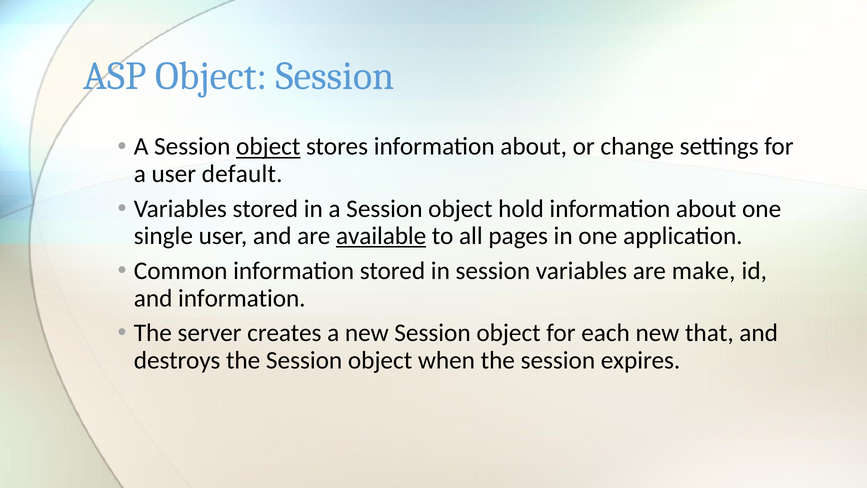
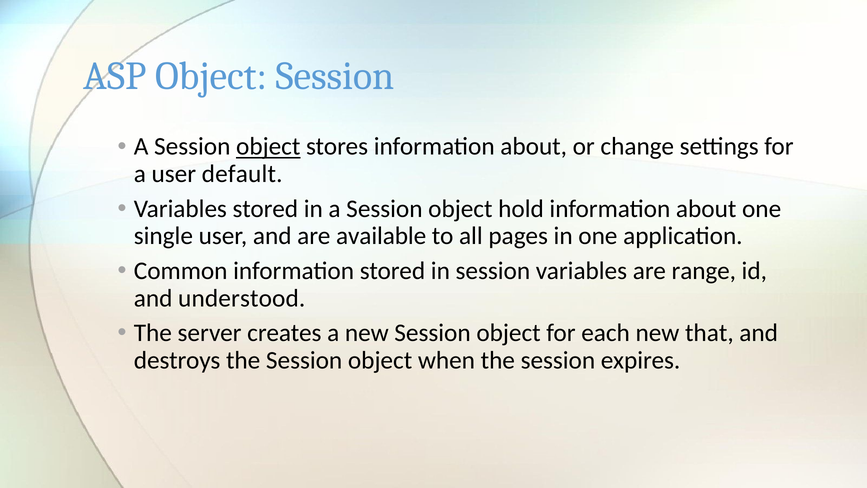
available underline: present -> none (381, 236)
make: make -> range (704, 271)
and information: information -> understood (242, 298)
